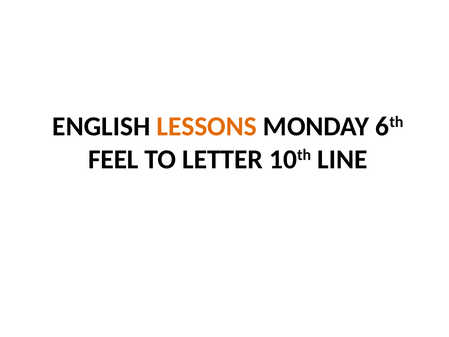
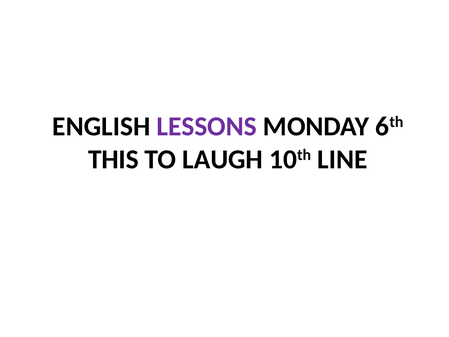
LESSONS colour: orange -> purple (207, 126)
FEEL: FEEL -> THIS (113, 159)
LETTER: LETTER -> LAUGH (223, 159)
